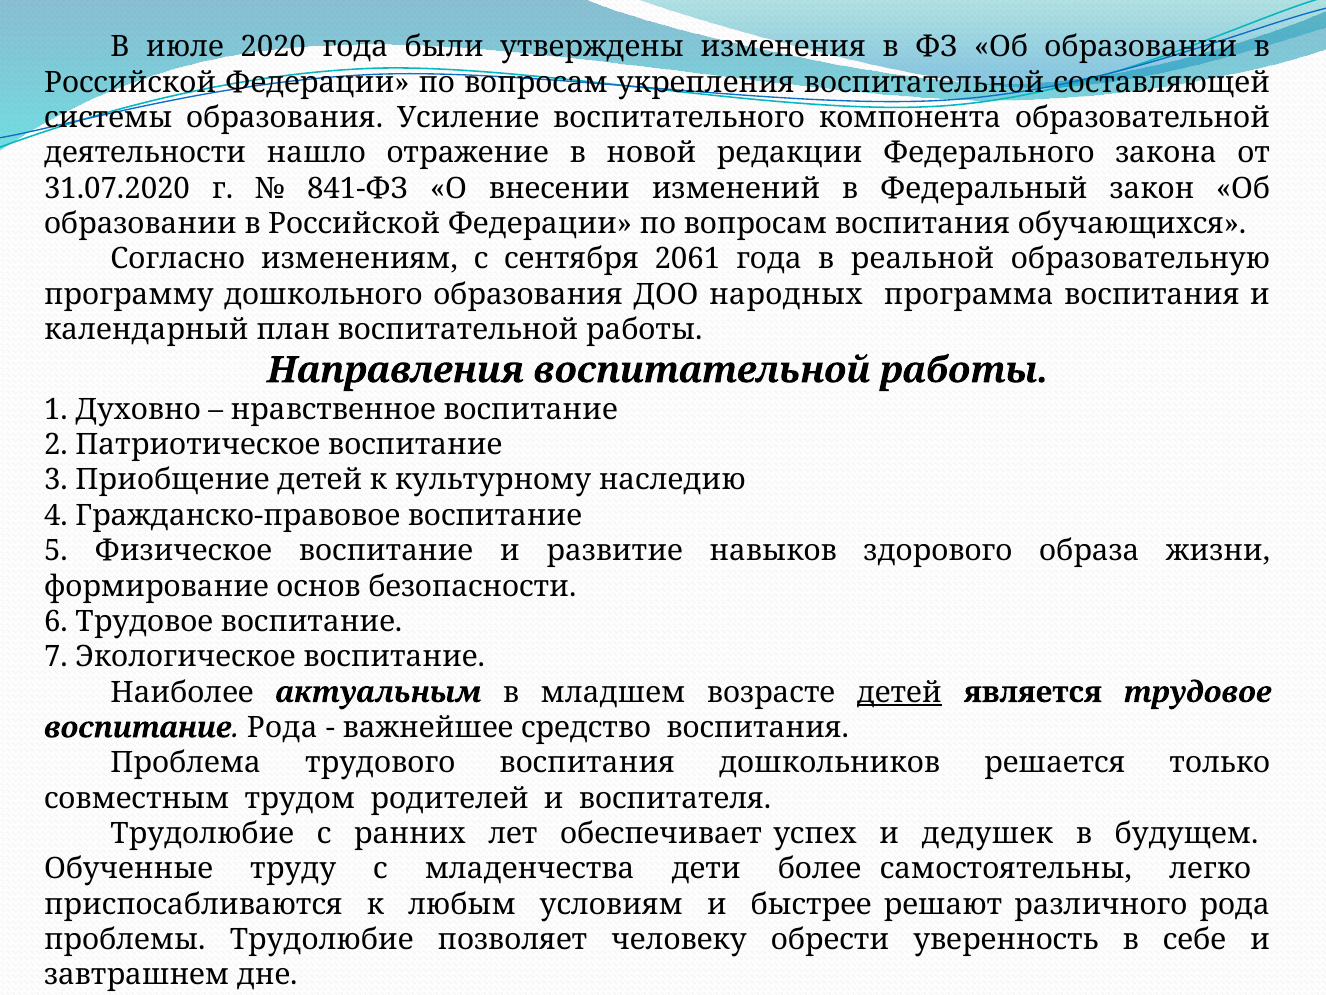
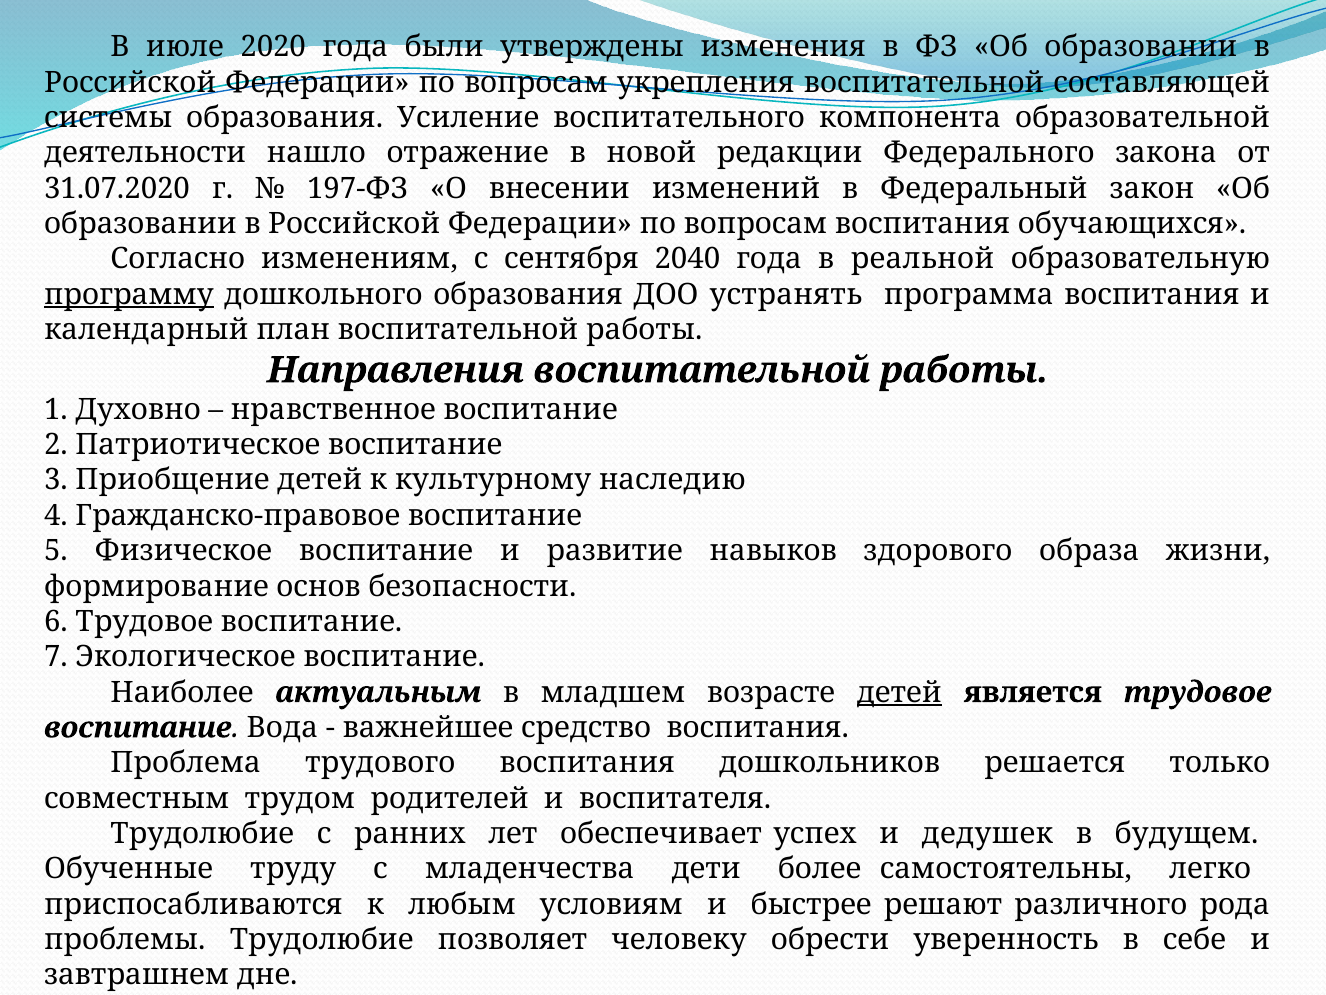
841-ФЗ: 841-ФЗ -> 197-ФЗ (358, 188)
2061: 2061 -> 2040 (687, 259)
программу underline: none -> present (129, 294)
народных: народных -> устранять (786, 294)
воспитание Рода: Рода -> Вода (282, 727)
